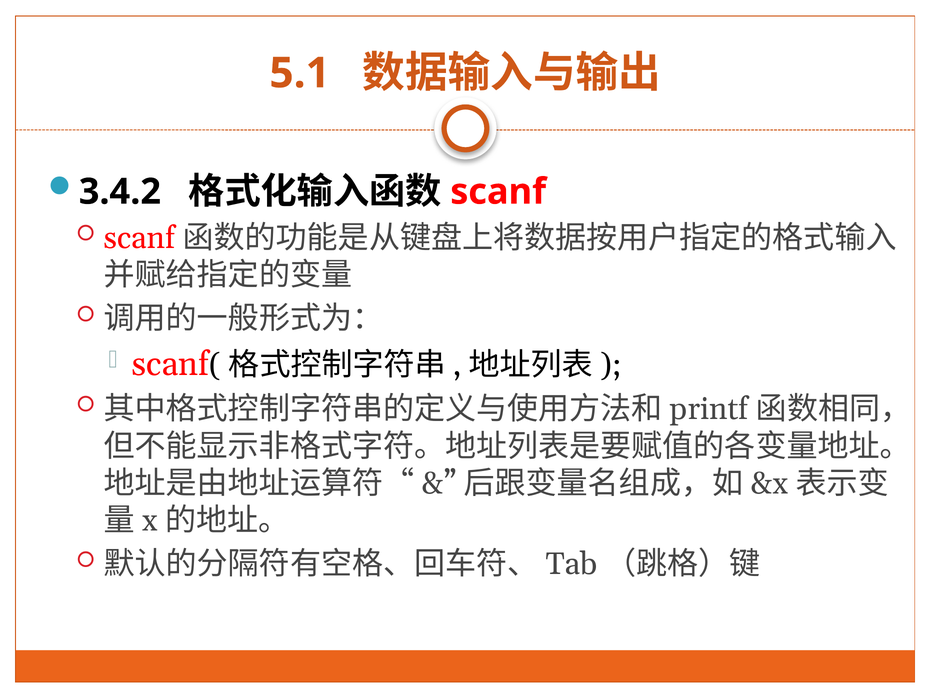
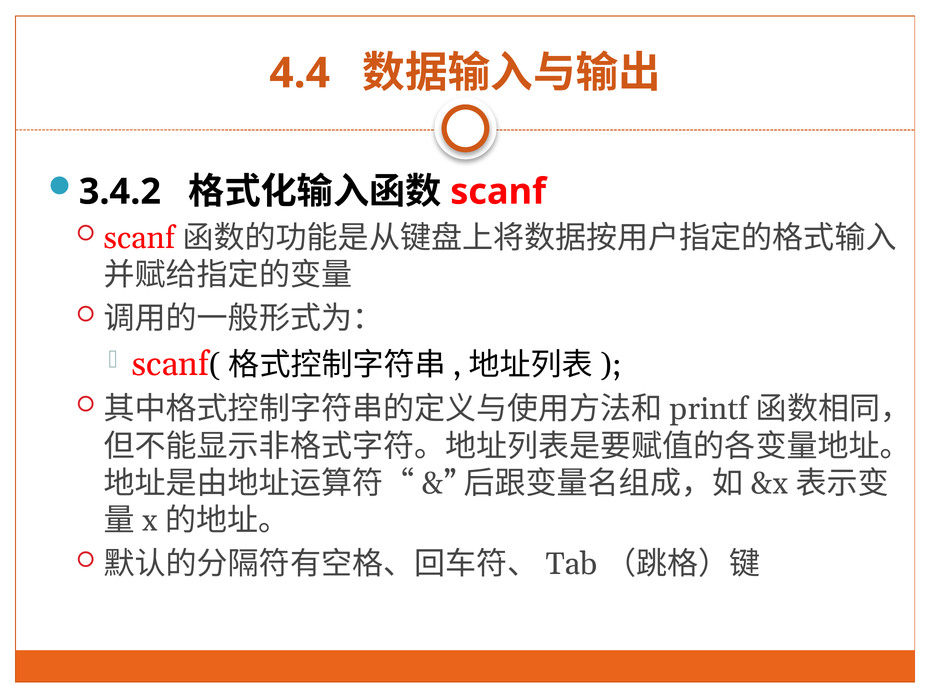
5.1: 5.1 -> 4.4 (300, 73)
